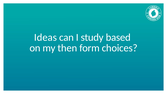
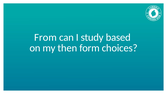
Ideas: Ideas -> From (45, 37)
